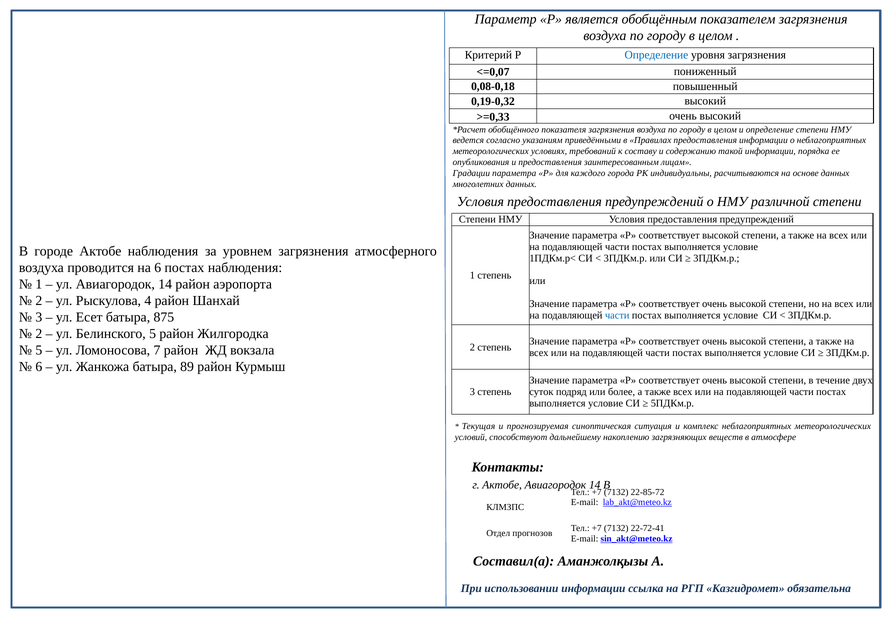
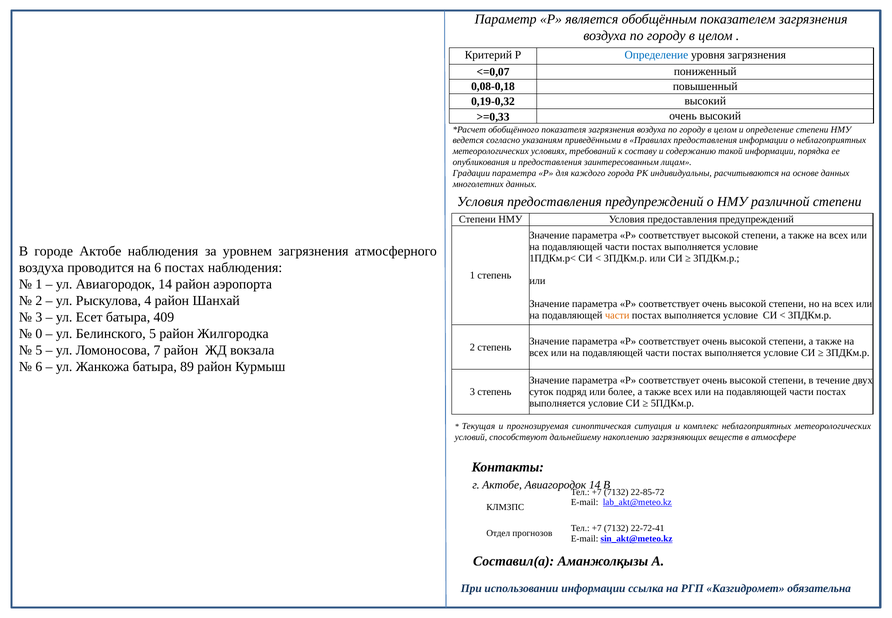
части colour: blue -> orange (617, 315)
875: 875 -> 409 (164, 317)
2: 2 -> 0 (39, 334)
